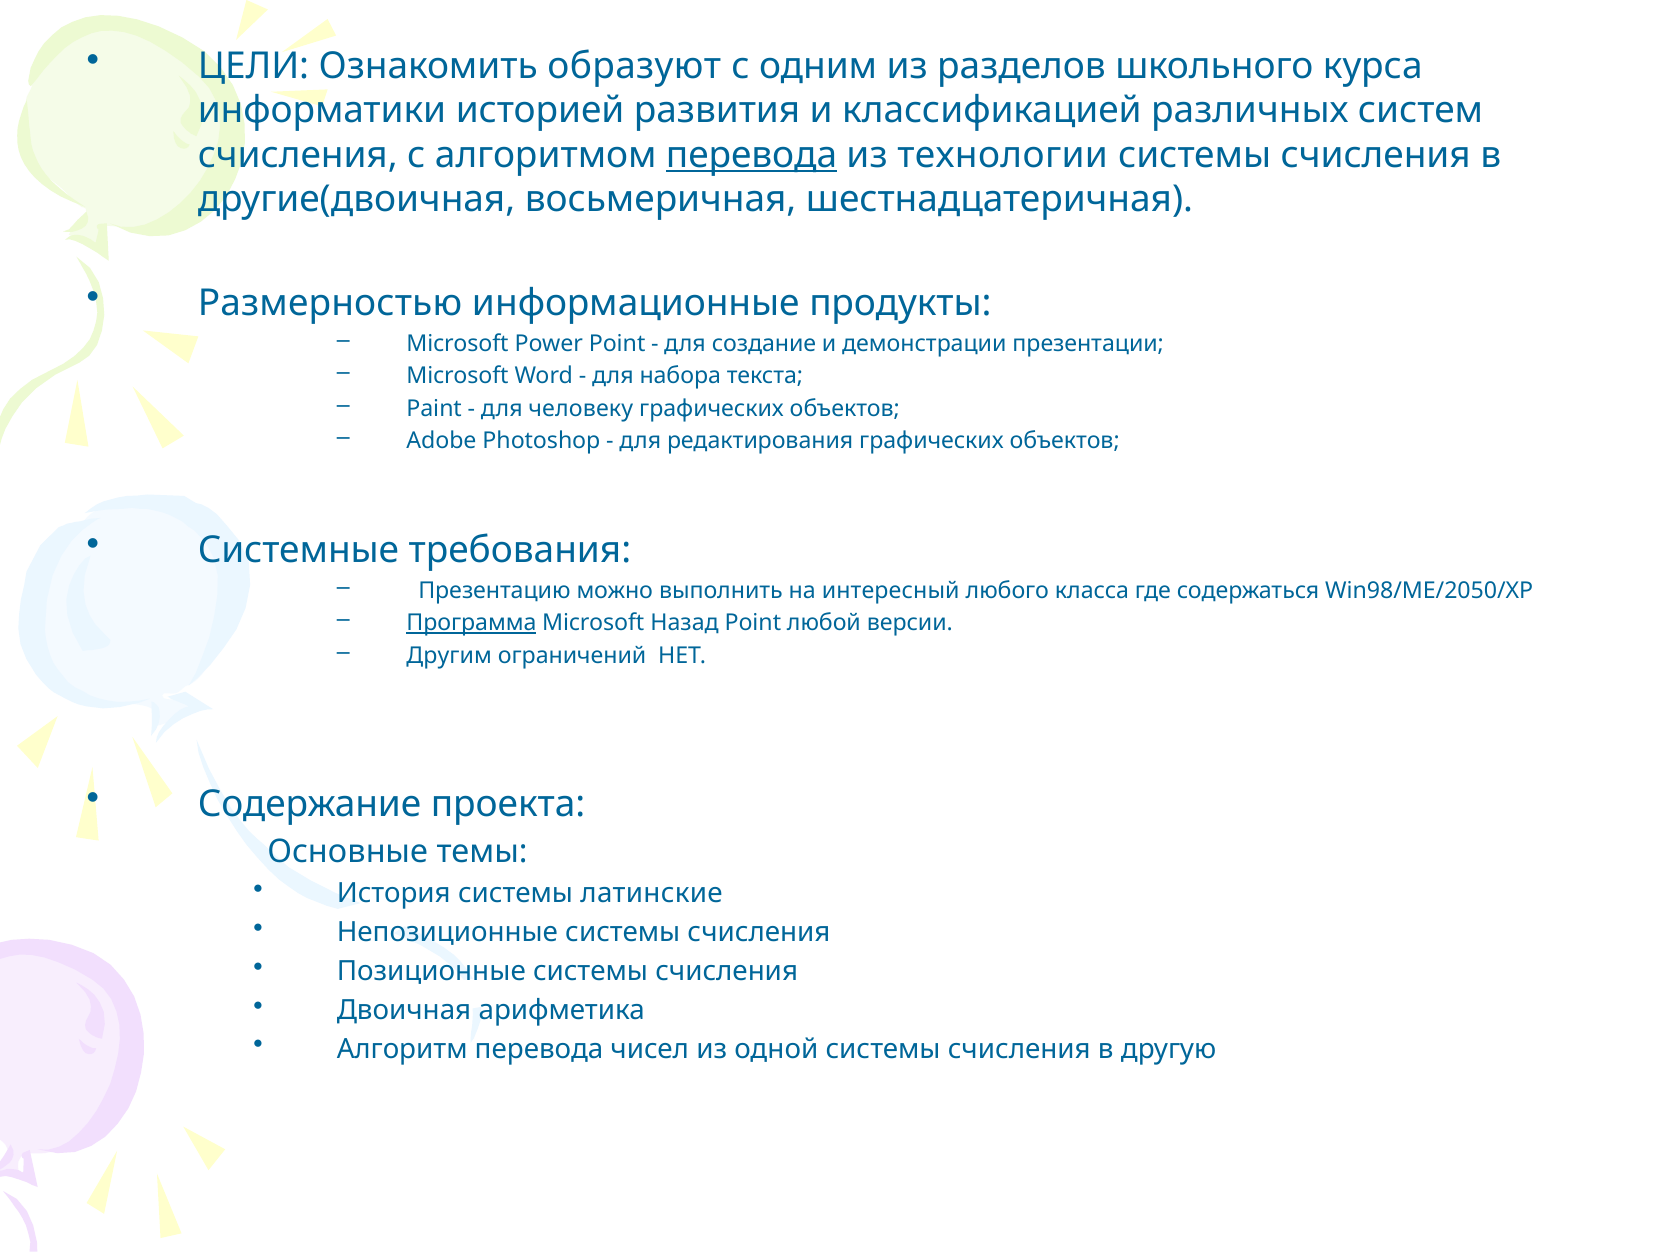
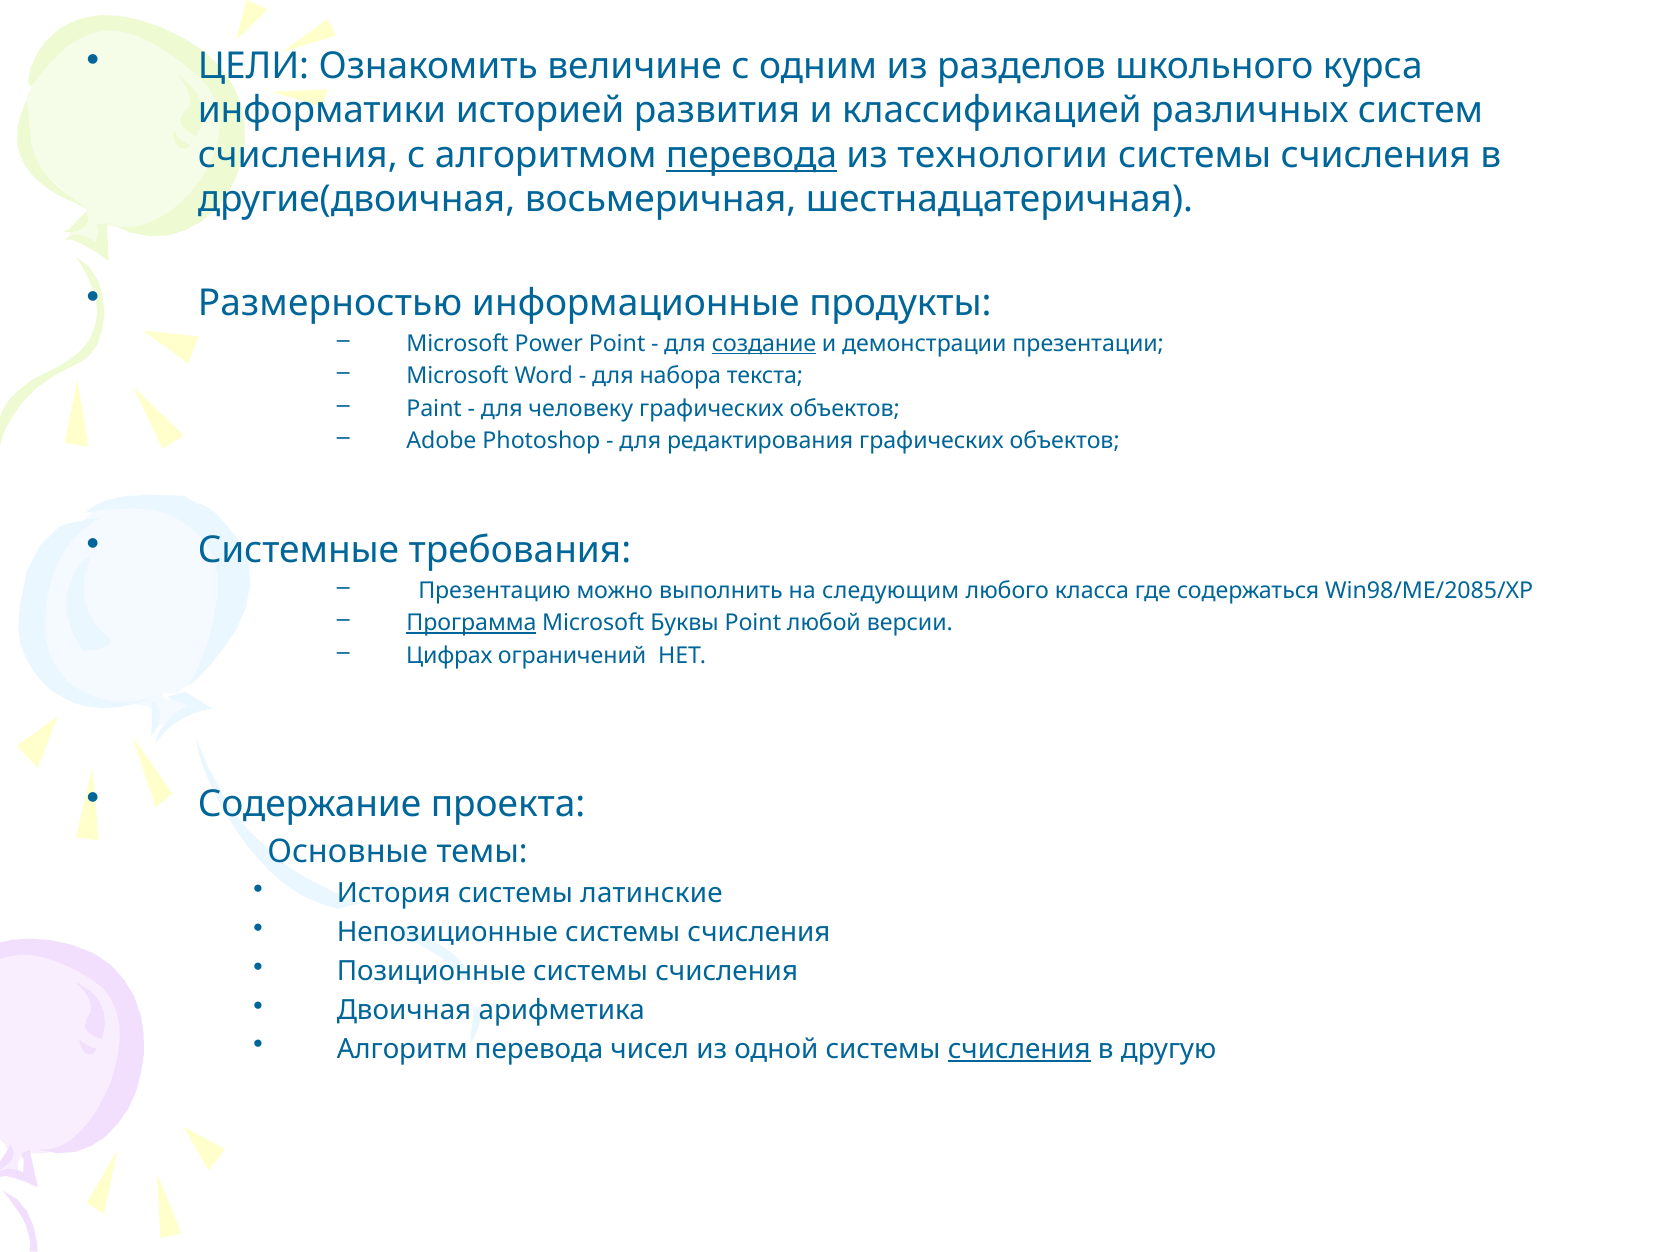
образуют: образуют -> величине (634, 66)
создание underline: none -> present (764, 343)
интересный: интересный -> следующим (891, 590)
Win98/ME/2050/XP: Win98/ME/2050/XP -> Win98/ME/2085/XP (1429, 590)
Назад: Назад -> Буквы (685, 623)
Другим: Другим -> Цифрах (449, 655)
счисления underline: none -> present (1019, 1049)
